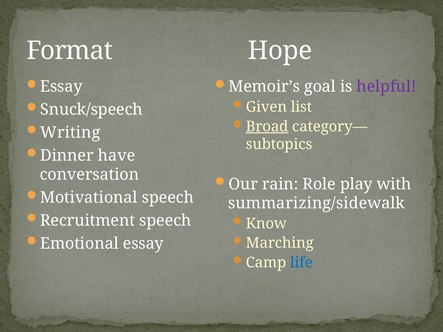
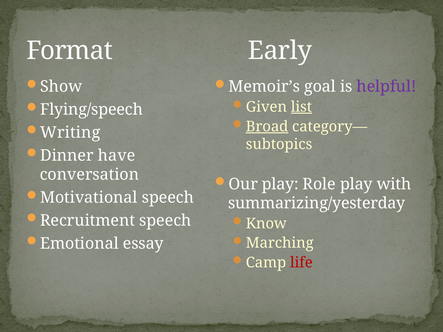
Hope: Hope -> Early (280, 51)
Essay: Essay -> Show (61, 87)
list underline: none -> present (301, 107)
Snuck/speech: Snuck/speech -> Flying/speech (91, 110)
Our rain: rain -> play (280, 184)
summarizing/sidewalk: summarizing/sidewalk -> summarizing/yesterday (317, 204)
life colour: blue -> red (301, 263)
